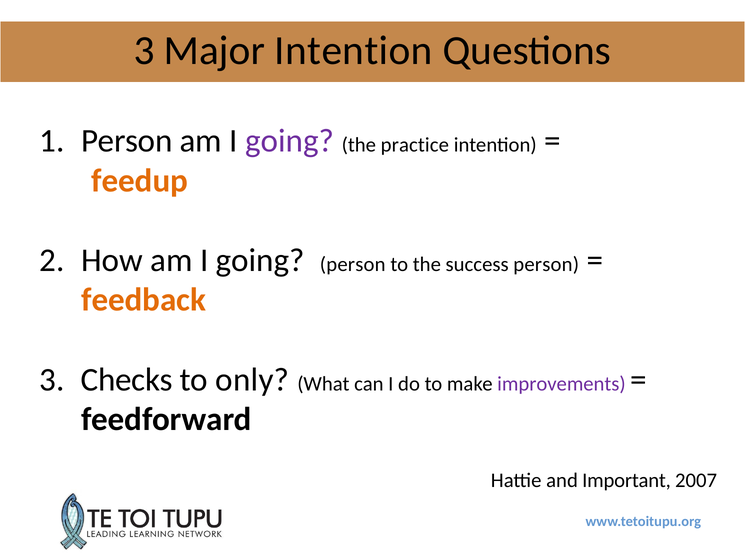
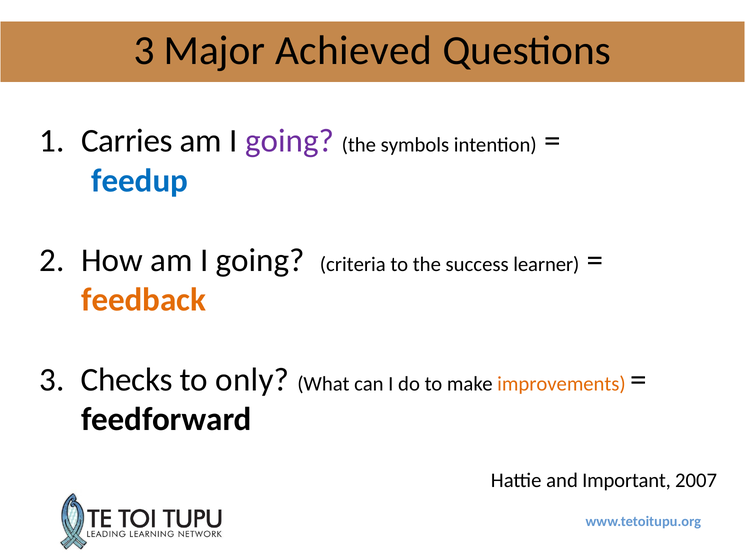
Major Intention: Intention -> Achieved (354, 51)
Person: Person -> Carries (127, 141)
practice: practice -> symbols (415, 145)
feedup colour: orange -> blue (140, 181)
going person: person -> criteria (353, 264)
success person: person -> learner (546, 264)
improvements colour: purple -> orange (561, 383)
